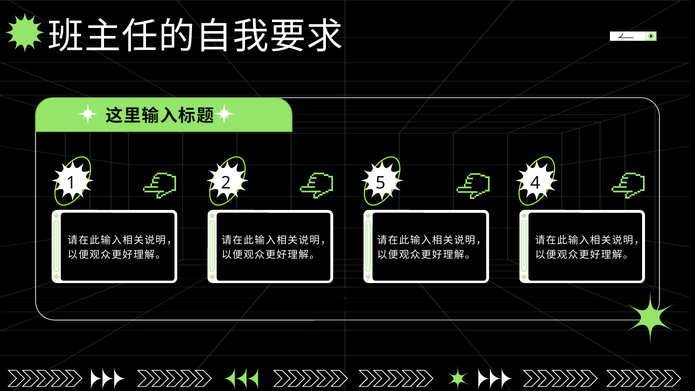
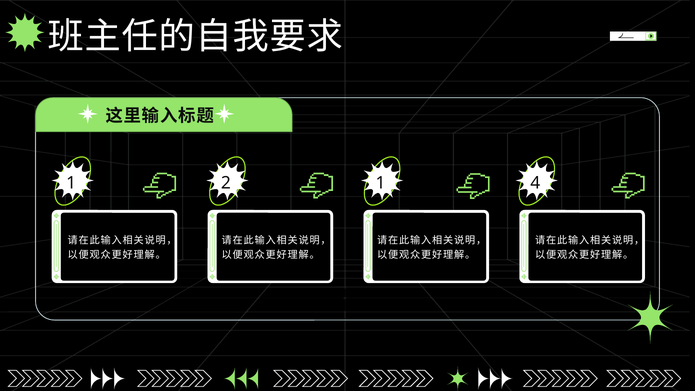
2 5: 5 -> 1 (381, 183)
